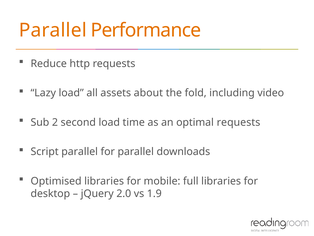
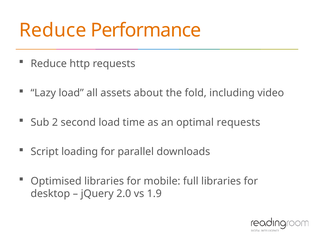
Parallel: Parallel -> Reduce (53, 30)
Script parallel: parallel -> loading (80, 151)
